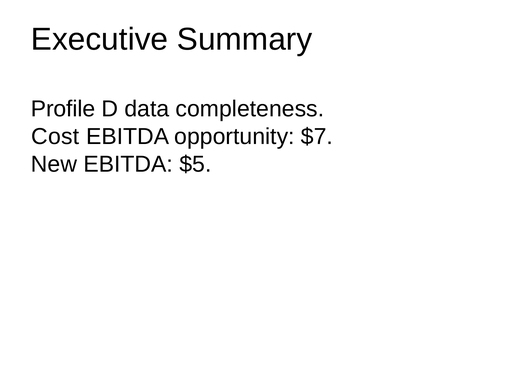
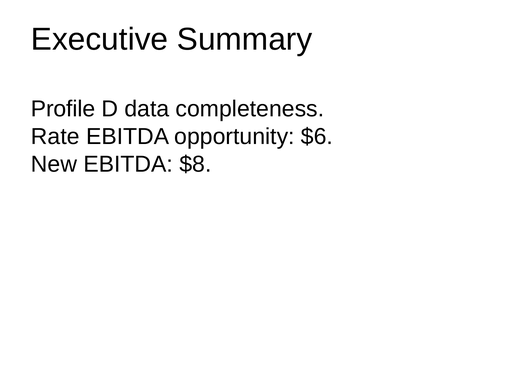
Cost: Cost -> Rate (55, 136)
$7: $7 -> $6 (317, 136)
$5: $5 -> $8 (195, 164)
